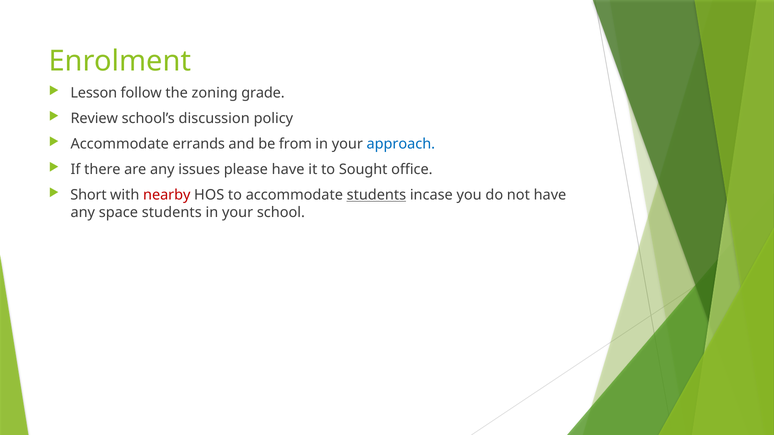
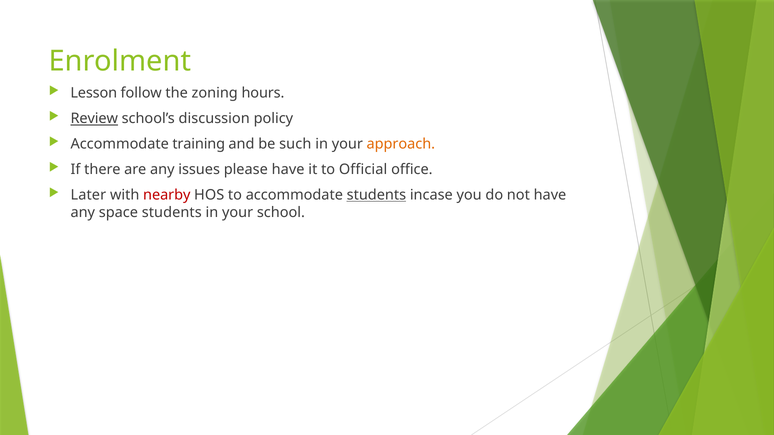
grade: grade -> hours (263, 93)
Review underline: none -> present (94, 119)
errands: errands -> training (199, 144)
from: from -> such (295, 144)
approach colour: blue -> orange (401, 144)
Sought: Sought -> Official (363, 170)
Short: Short -> Later (88, 195)
